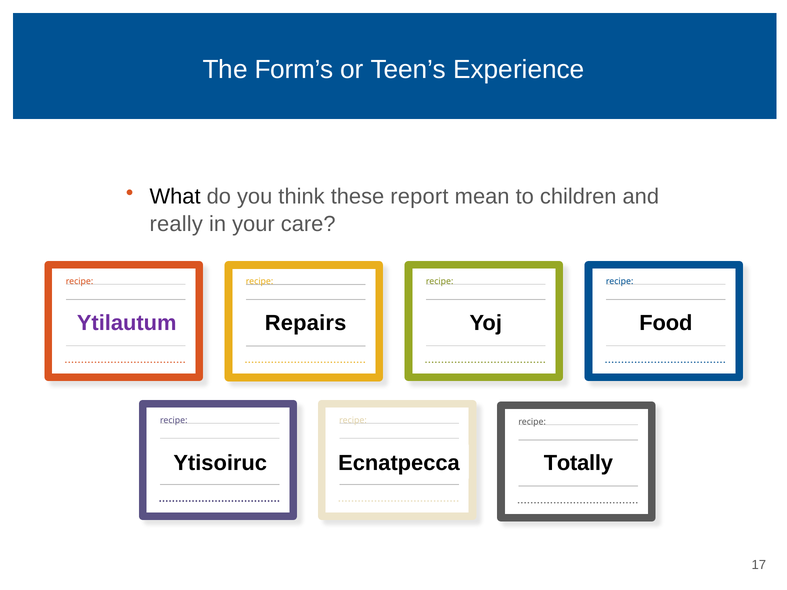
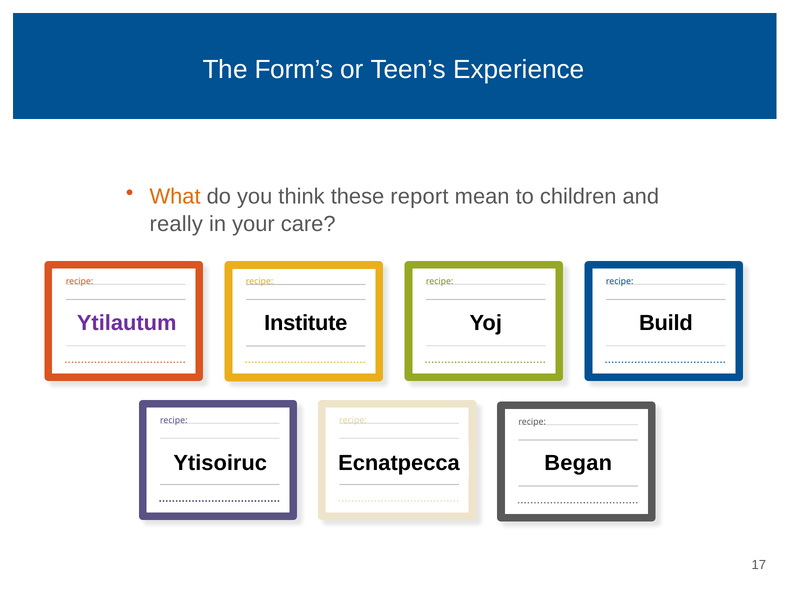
What colour: black -> orange (175, 197)
Repairs: Repairs -> Institute (306, 323)
Food: Food -> Build (666, 323)
Totally: Totally -> Began (578, 463)
